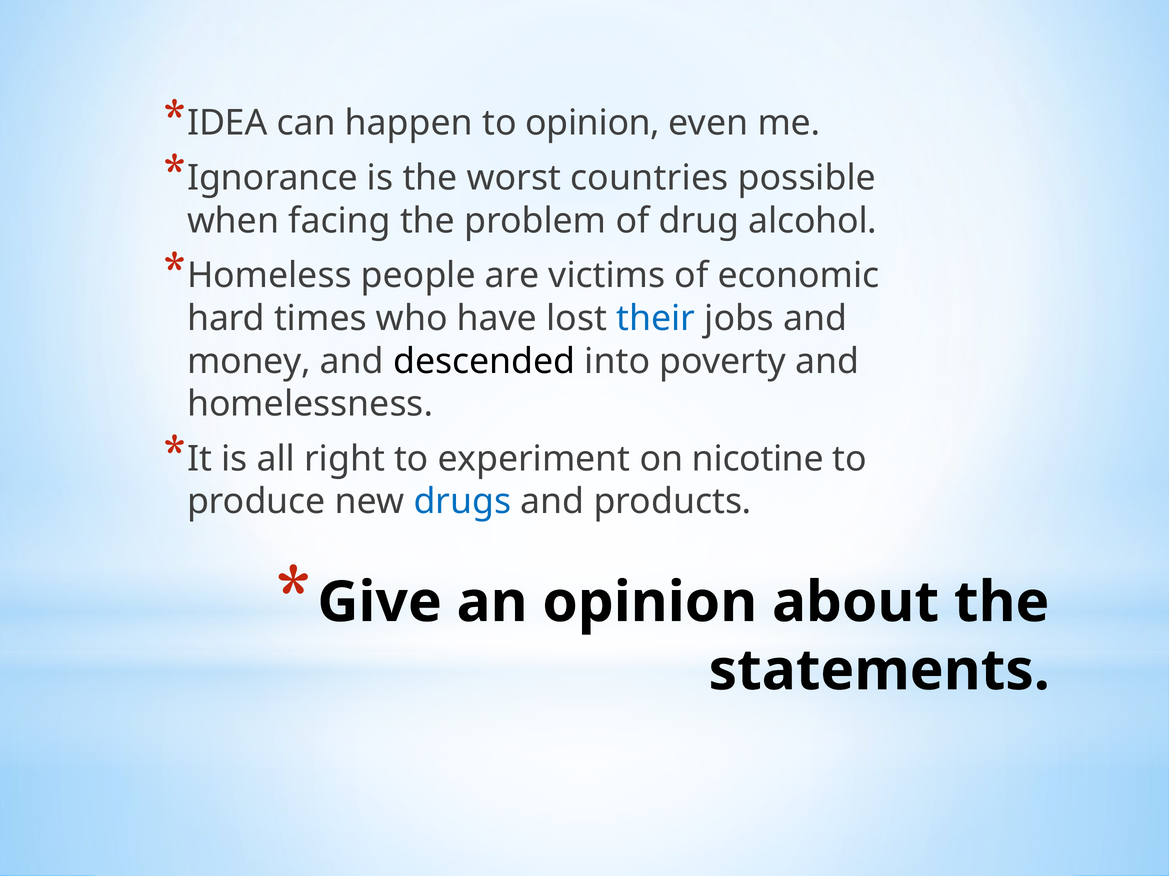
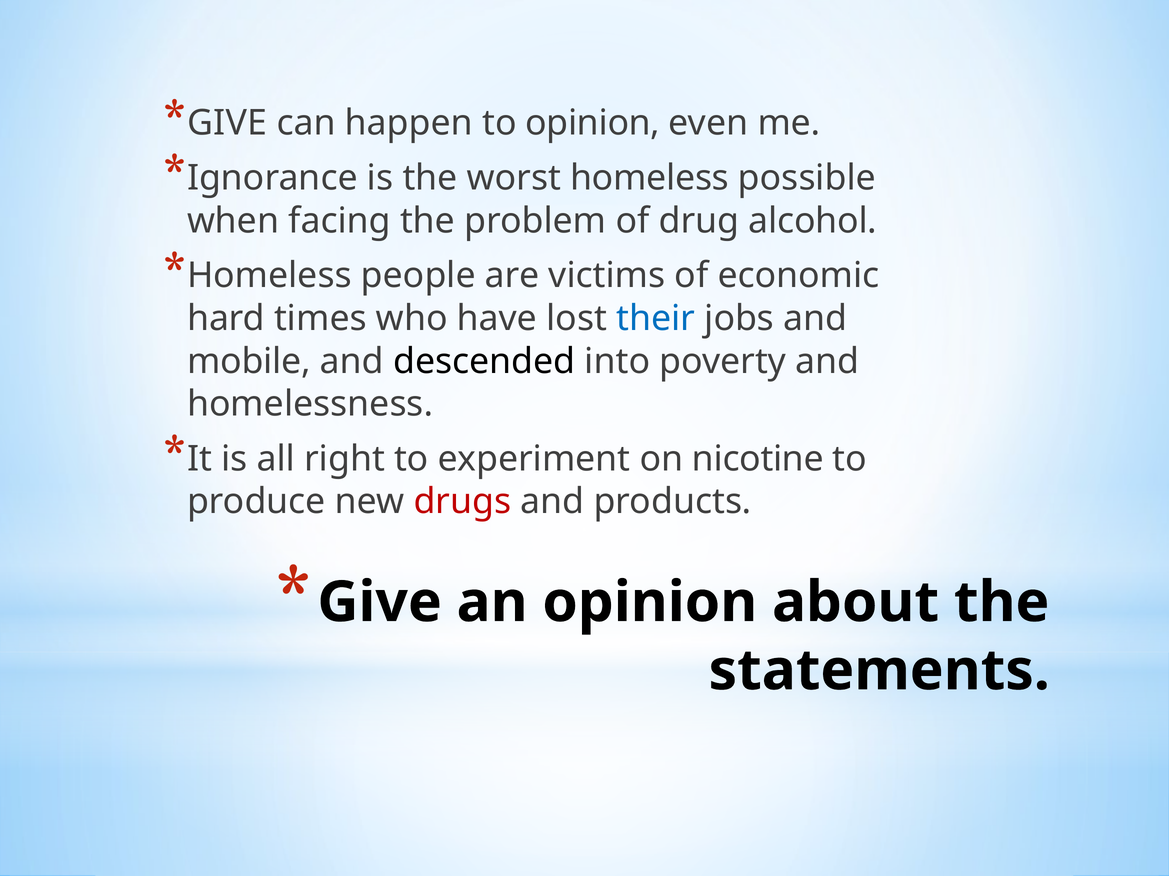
IDEA: IDEA -> GIVE (227, 123)
worst countries: countries -> homeless (650, 178)
money: money -> mobile (249, 362)
drugs colour: blue -> red (462, 502)
